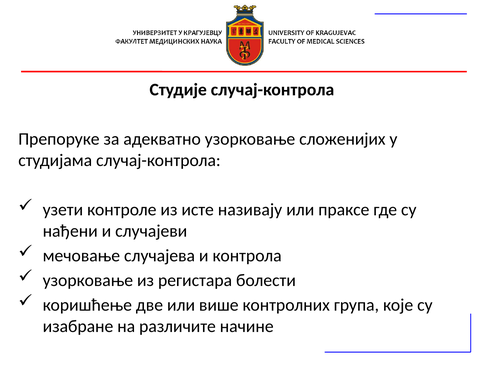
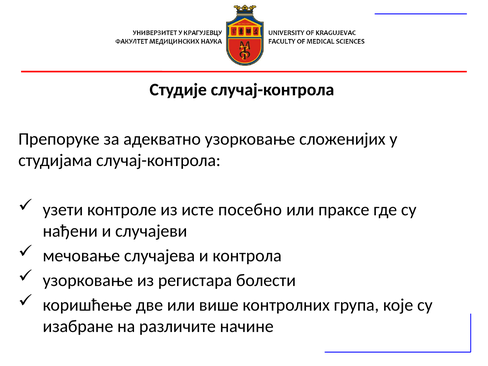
називају: називају -> посебно (250, 210)
